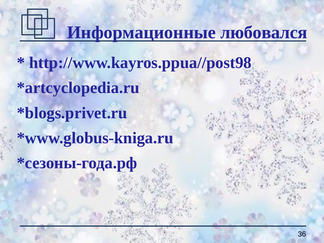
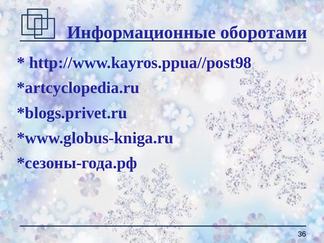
любовался: любовался -> оборотами (264, 32)
